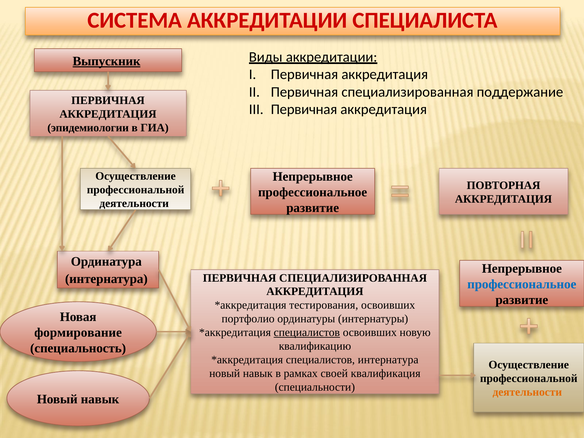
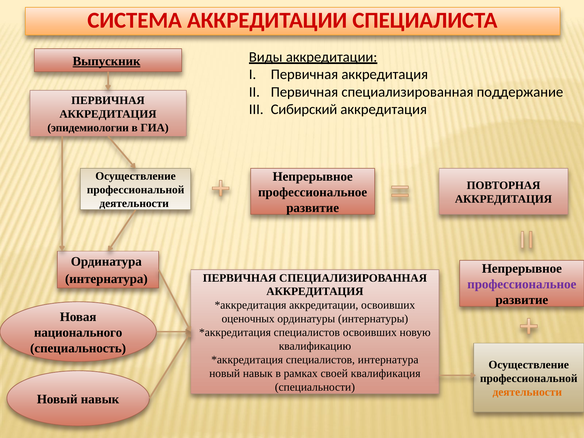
Первичная: Первичная -> Сибирский (304, 109)
профессиональное colour: blue -> purple (522, 284)
тестирования: тестирования -> аккредитации (324, 305)
портфолио: портфолио -> оценочных (248, 319)
формирование: формирование -> национального (78, 333)
специалистов underline: present -> none (307, 332)
